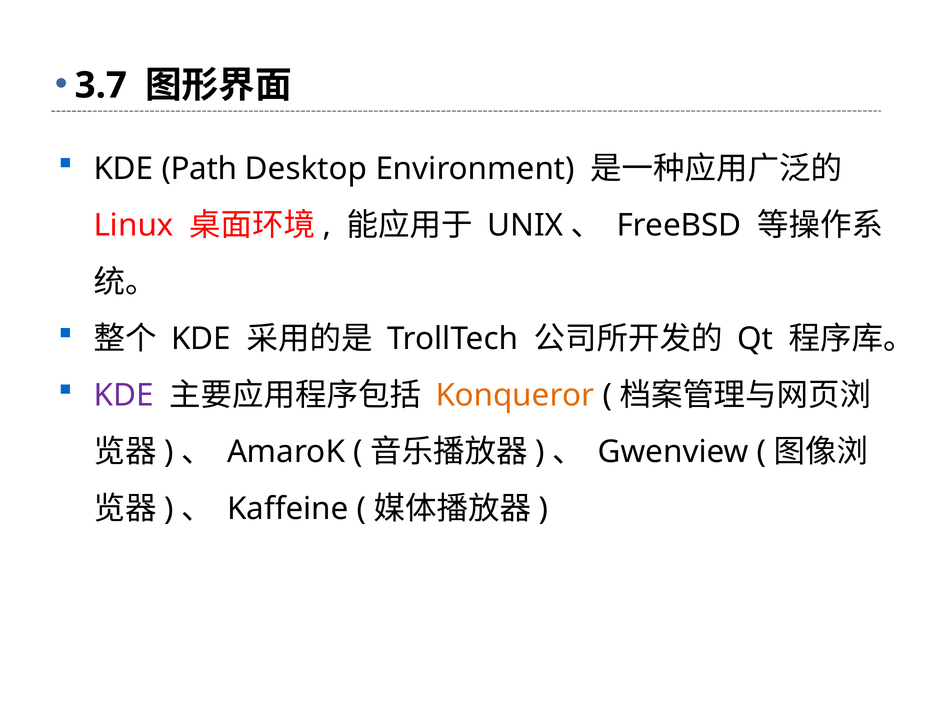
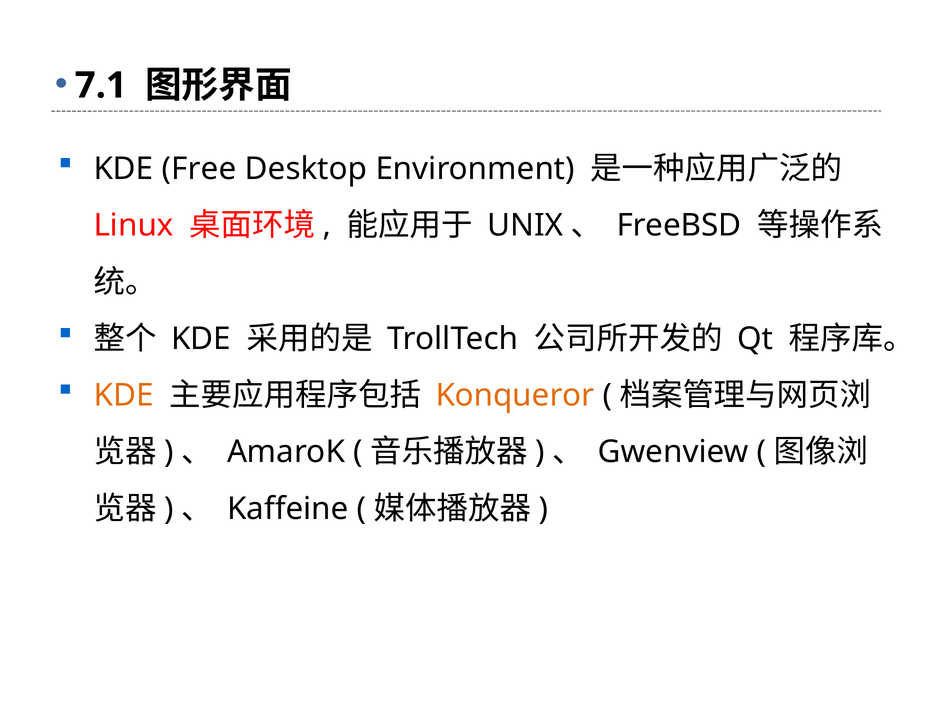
3.7: 3.7 -> 7.1 (101, 85)
Path: Path -> Free (199, 169)
KDE colour: purple -> orange (124, 395)
